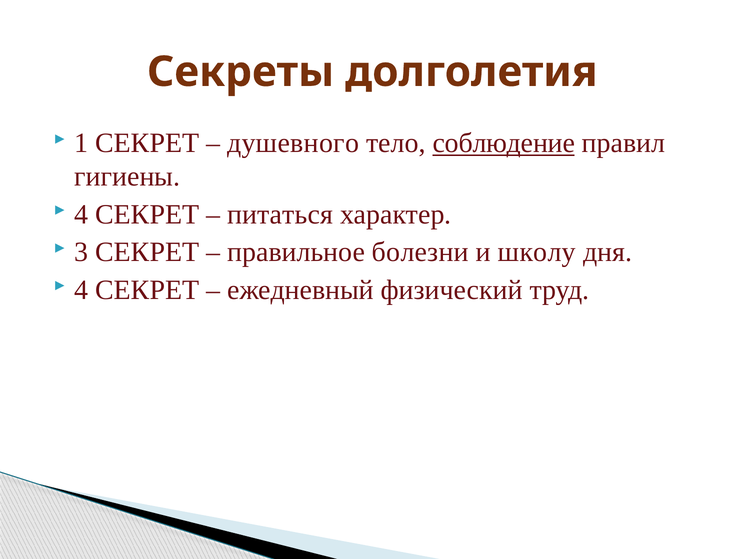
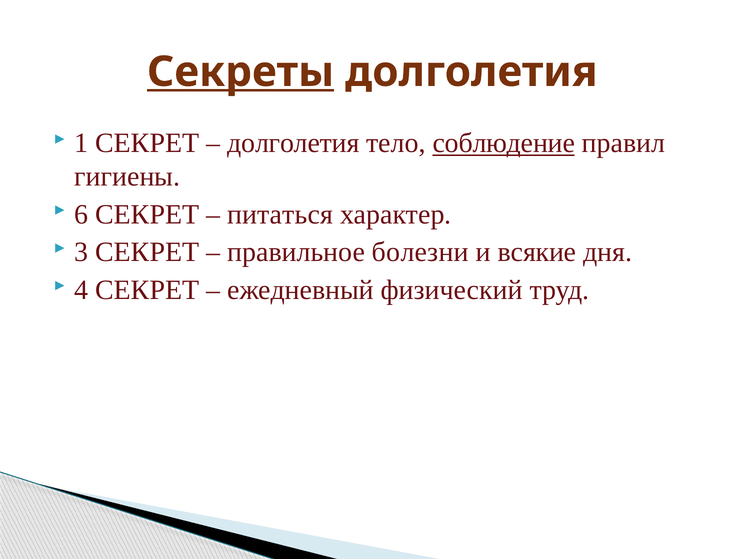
Секреты underline: none -> present (241, 72)
душевного: душевного -> долголетия (293, 143)
4: 4 -> 6 (81, 214)
школу: школу -> всякие (537, 252)
